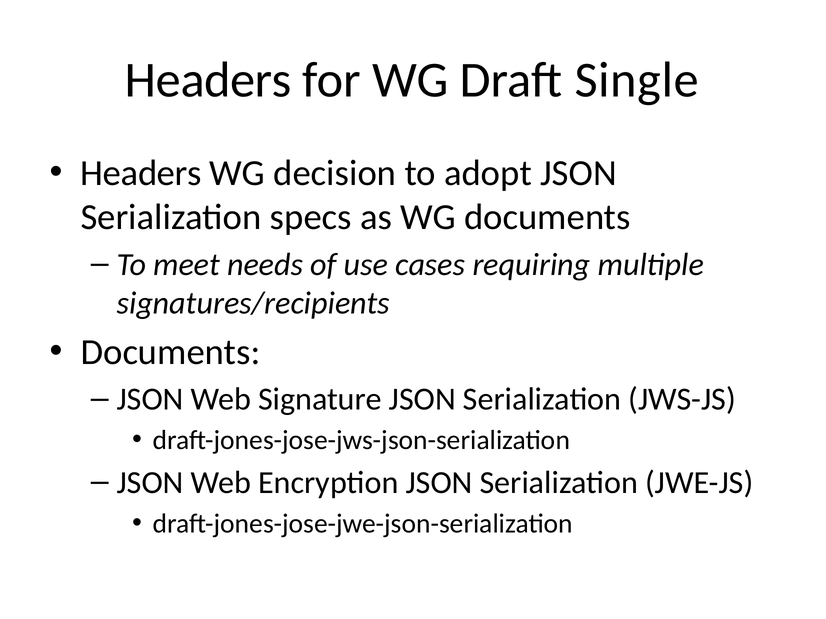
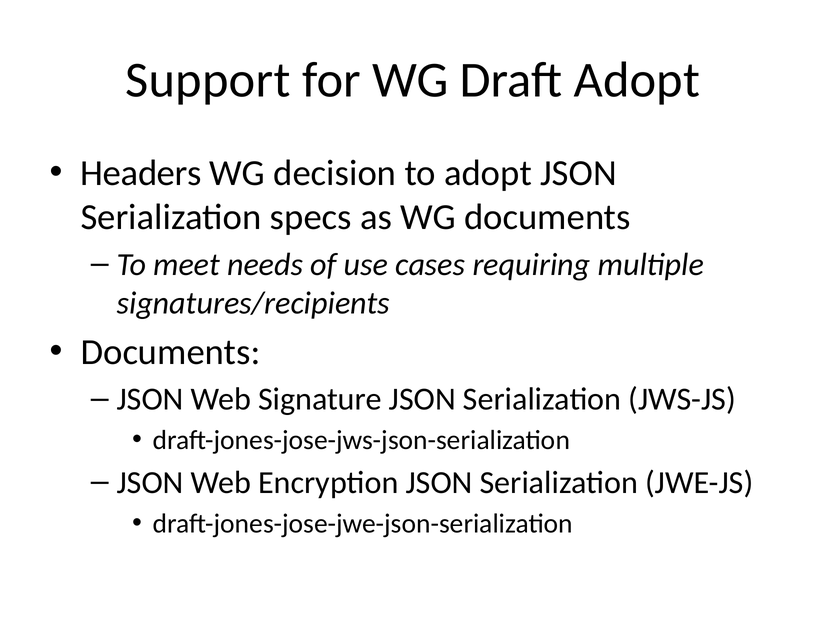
Headers: Headers -> Support (208, 80)
Draft Single: Single -> Adopt (637, 80)
